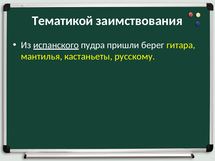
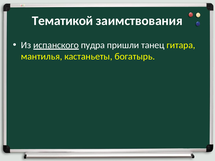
берег: берег -> танец (153, 45)
русскому: русскому -> богатырь (135, 57)
